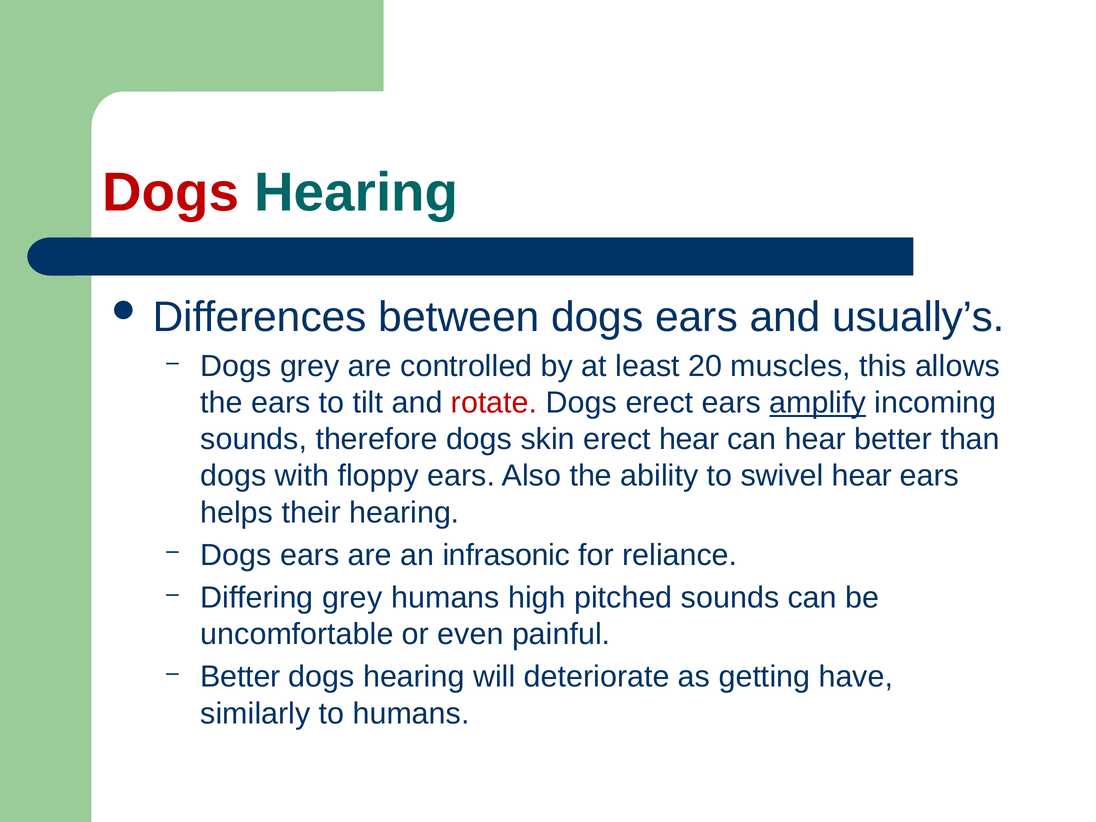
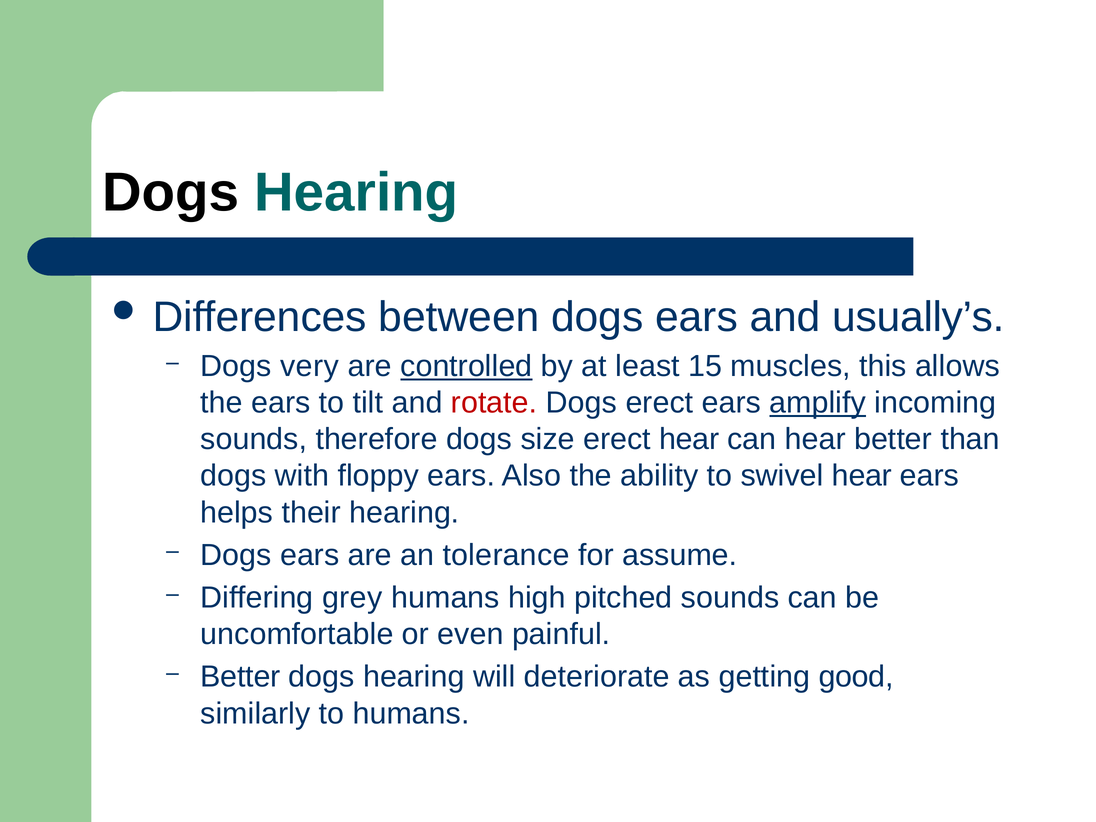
Dogs colour: red -> black (171, 193)
Dogs grey: grey -> very (310, 366)
controlled underline: none -> present (466, 366)
20: 20 -> 15 (705, 366)
skin: skin -> size (548, 439)
infrasonic: infrasonic -> tolerance (506, 555)
reliance: reliance -> assume (680, 555)
have: have -> good (856, 677)
